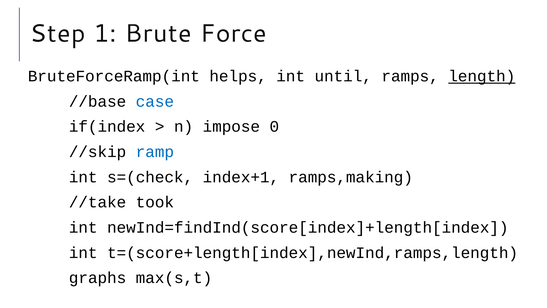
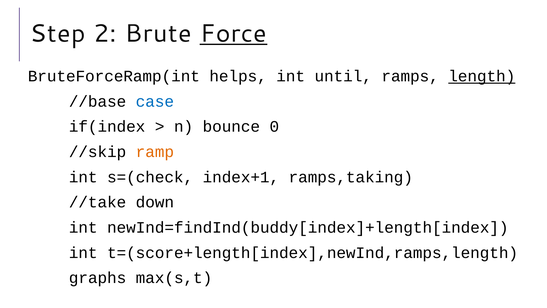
1: 1 -> 2 (105, 34)
Force underline: none -> present (233, 34)
impose: impose -> bounce (231, 127)
ramp colour: blue -> orange (155, 152)
ramps,making: ramps,making -> ramps,taking (351, 177)
took: took -> down (155, 202)
newInd=findInd(score[index]+length[index: newInd=findInd(score[index]+length[index -> newInd=findInd(buddy[index]+length[index (308, 227)
